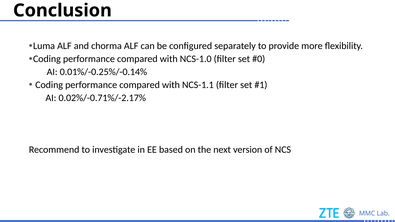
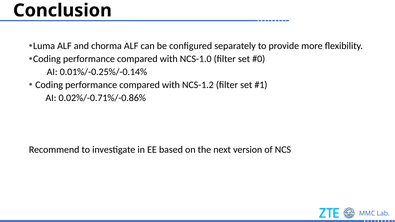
NCS-1.1: NCS-1.1 -> NCS-1.2 (198, 85)
0.02%/-0.71%/-2.17%: 0.02%/-0.71%/-2.17% -> 0.02%/-0.71%/-0.86% (102, 98)
